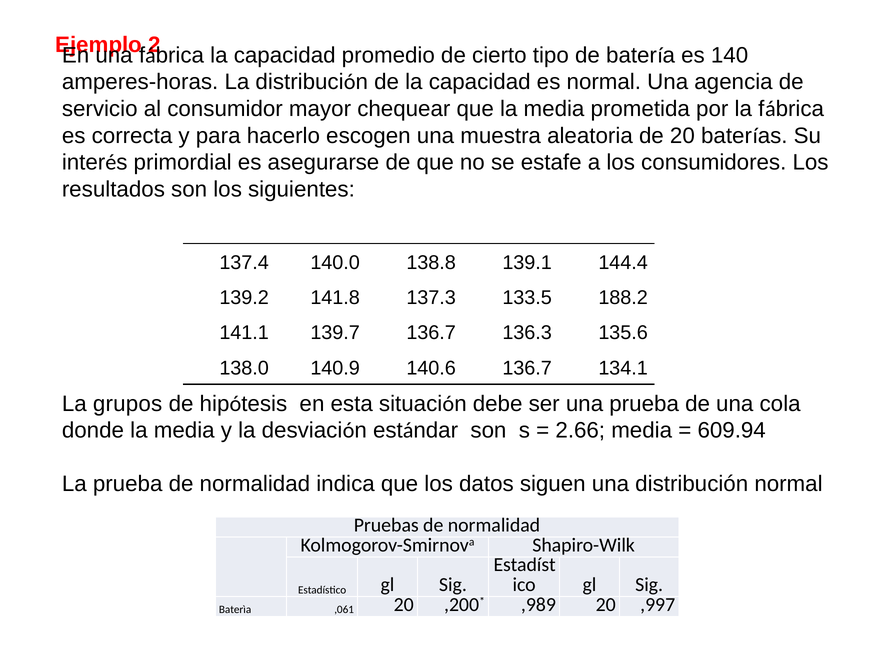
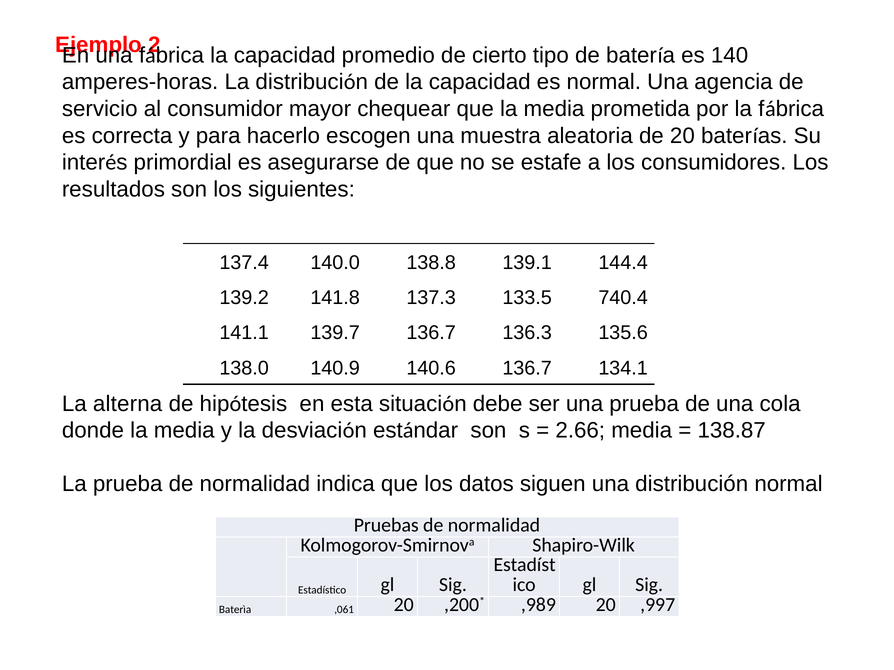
188.2: 188.2 -> 740.4 (623, 298)
grupos: grupos -> alterna (128, 404)
609.94: 609.94 -> 138.87 (732, 431)
